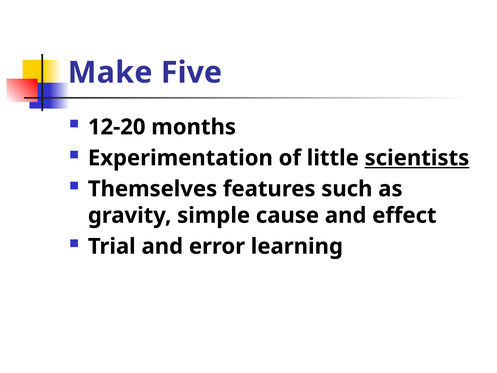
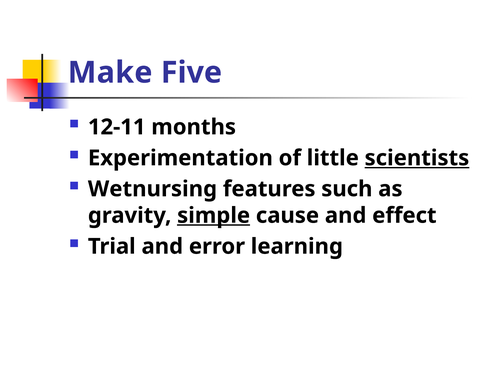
12-20: 12-20 -> 12-11 (117, 127)
Themselves: Themselves -> Wetnursing (152, 189)
simple underline: none -> present (214, 215)
